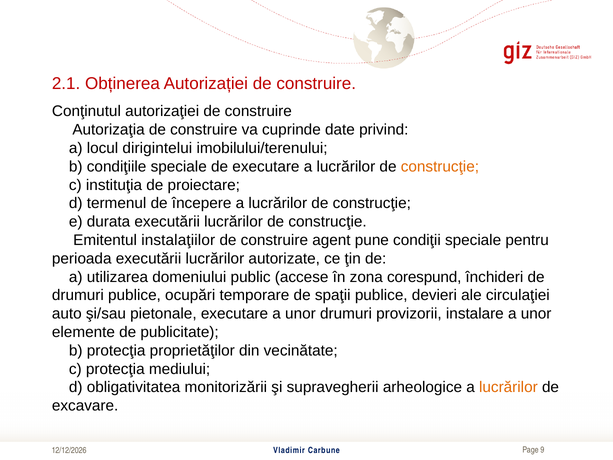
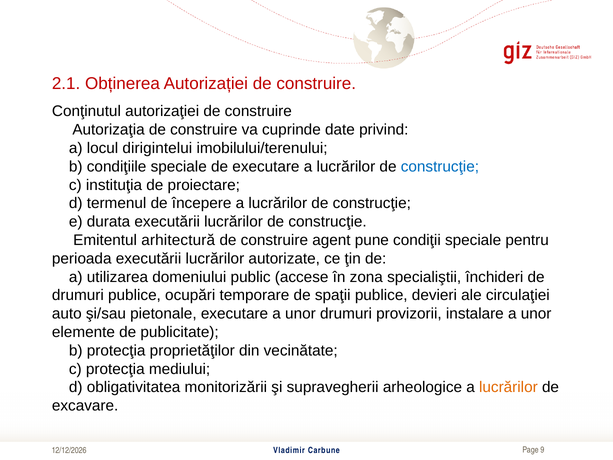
construcţie colour: orange -> blue (440, 166)
instalaţiilor: instalaţiilor -> arhitectură (178, 240)
corespund: corespund -> specialiştii (424, 277)
